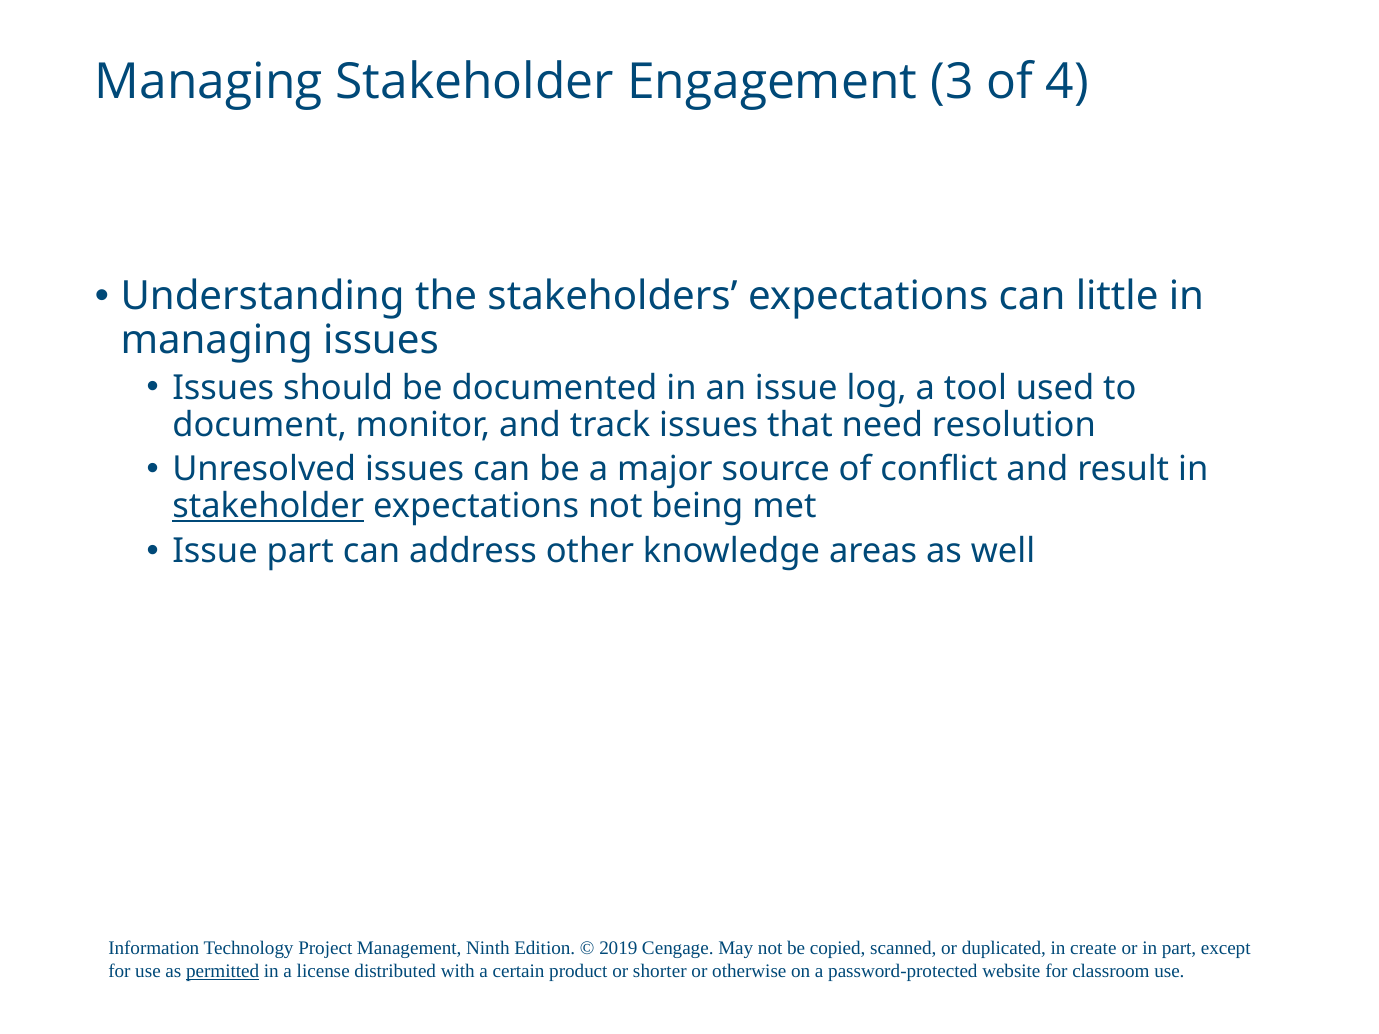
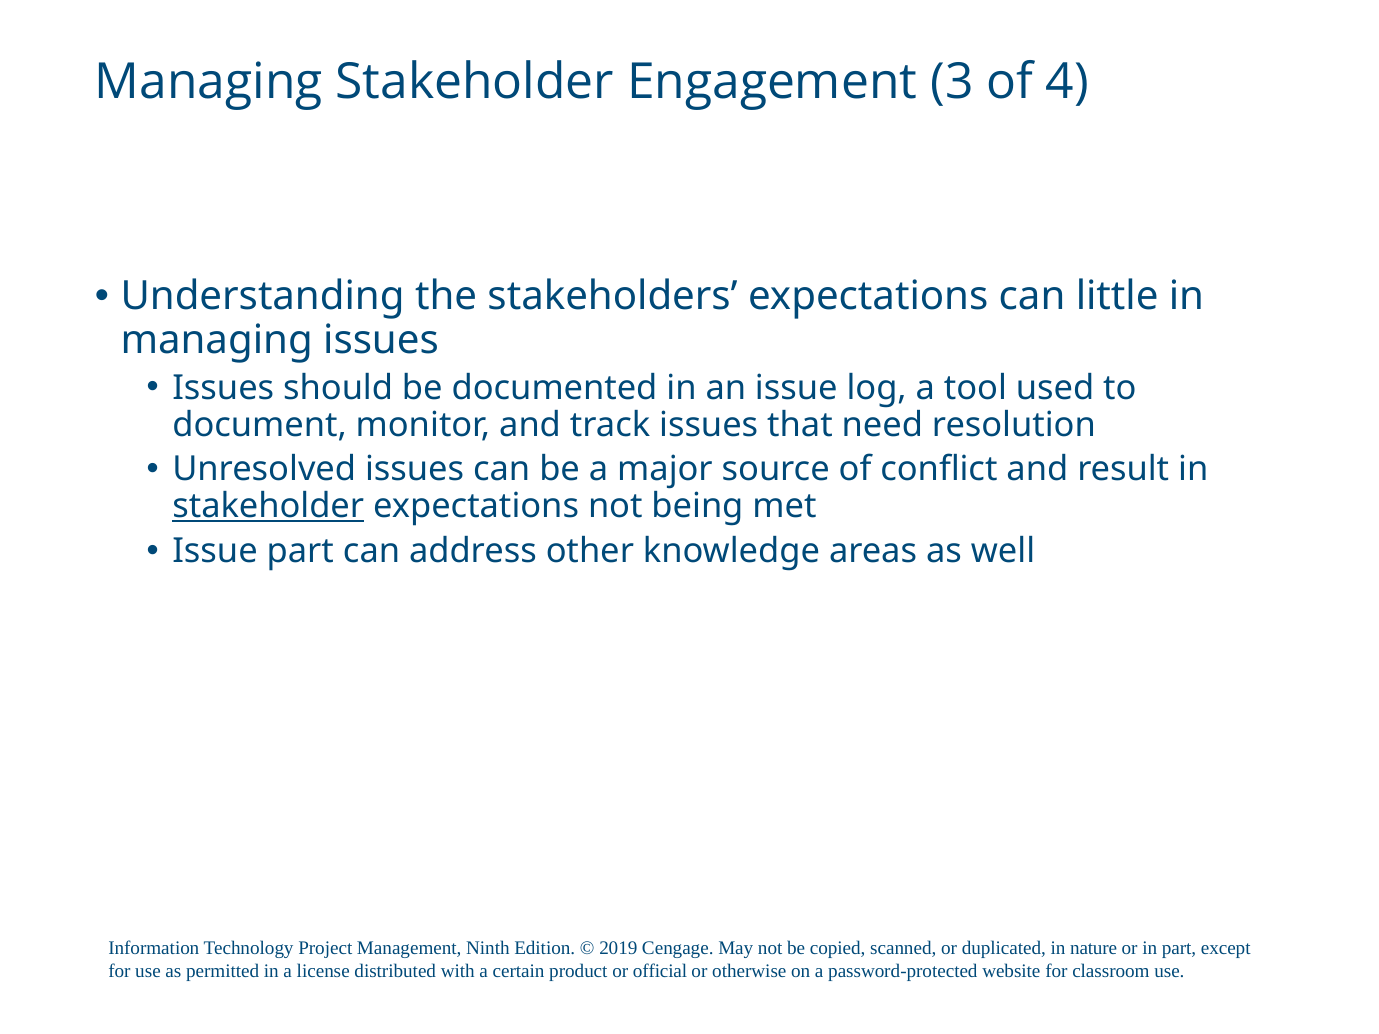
create: create -> nature (1094, 948)
permitted underline: present -> none (223, 971)
shorter: shorter -> official (660, 971)
